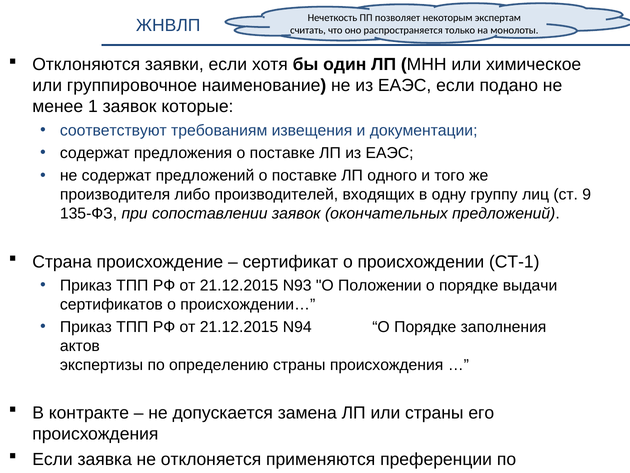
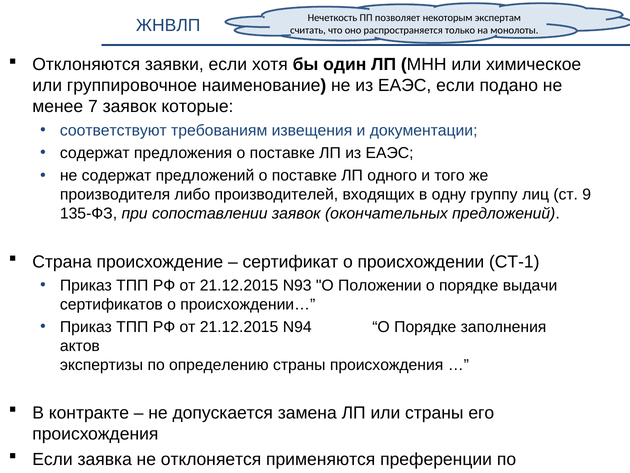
1: 1 -> 7 (93, 107)
